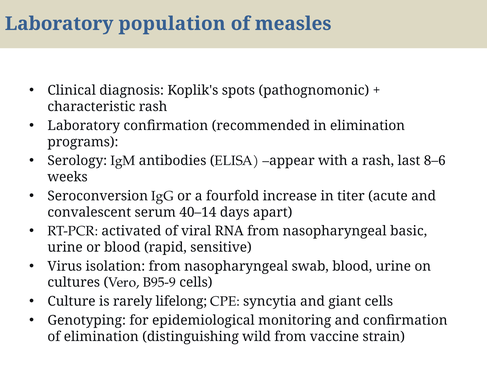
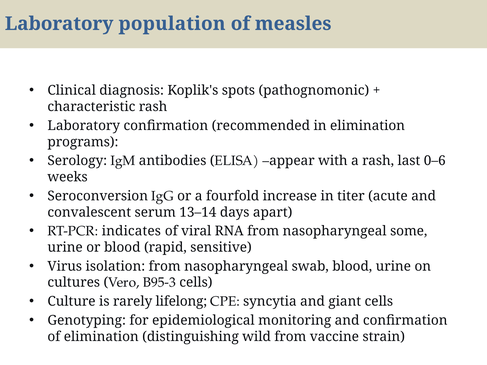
8–6: 8–6 -> 0–6 (435, 161)
40–14: 40–14 -> 13–14 (198, 212)
activated: activated -> indicates (131, 231)
basic: basic -> some (409, 231)
B95-9: B95-9 -> B95-3 (159, 283)
